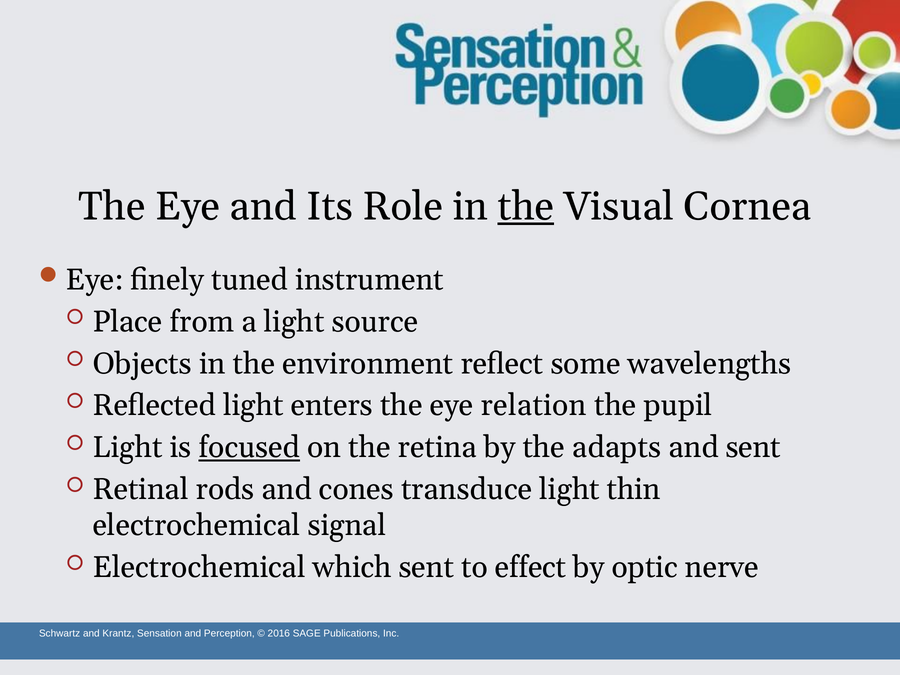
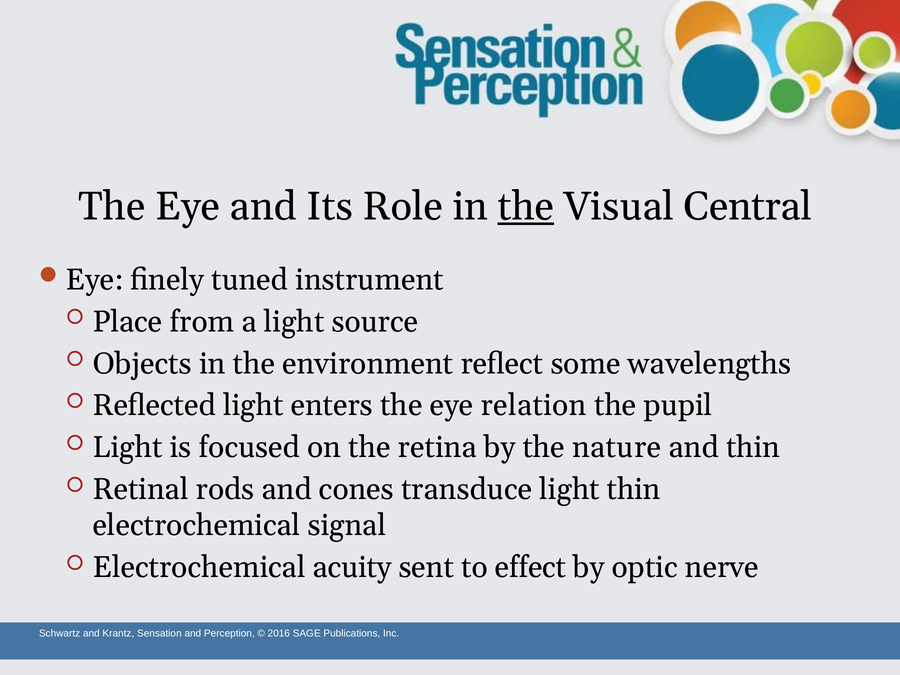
Cornea: Cornea -> Central (748, 206)
focused underline: present -> none (249, 448)
adapts: adapts -> nature (617, 448)
and sent: sent -> thin (753, 448)
which: which -> acuity (352, 568)
